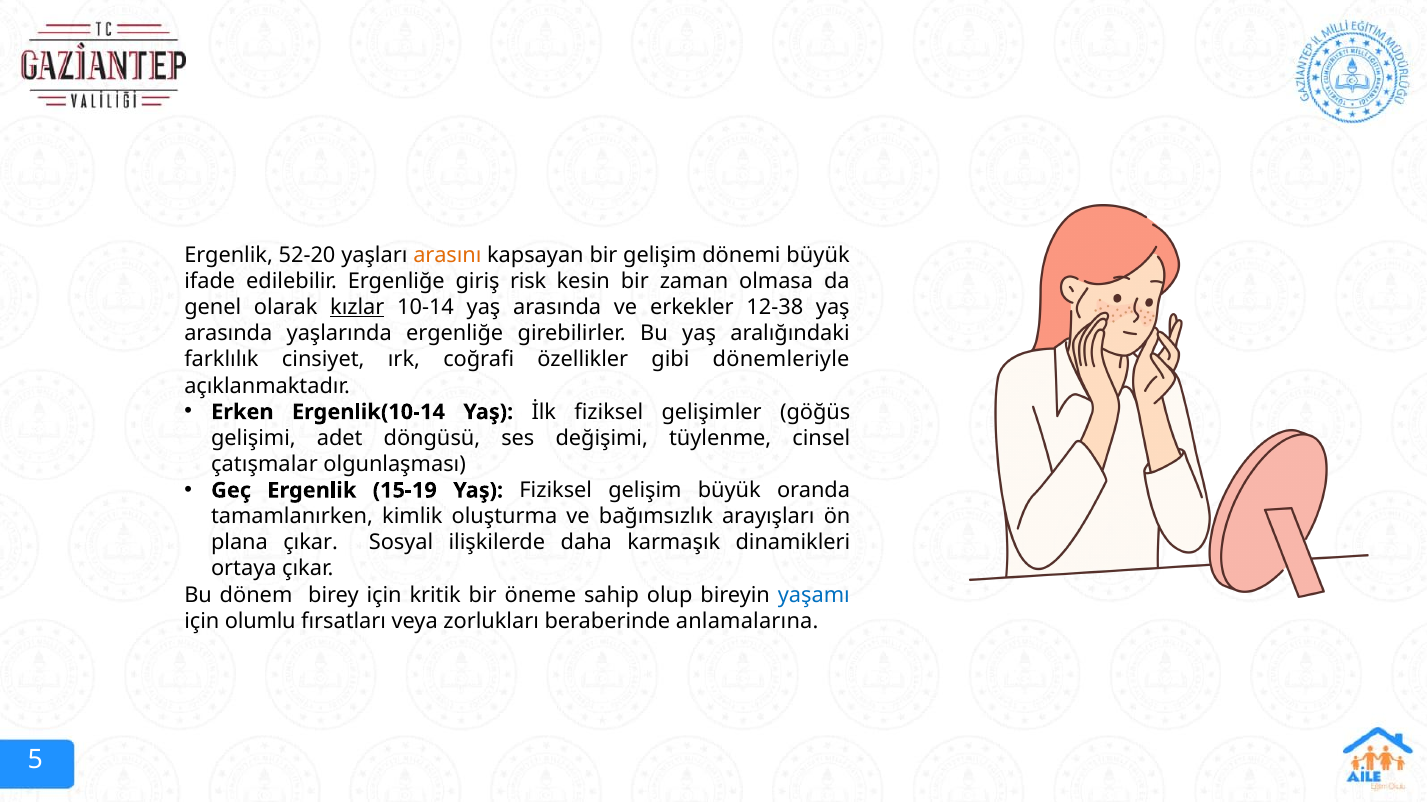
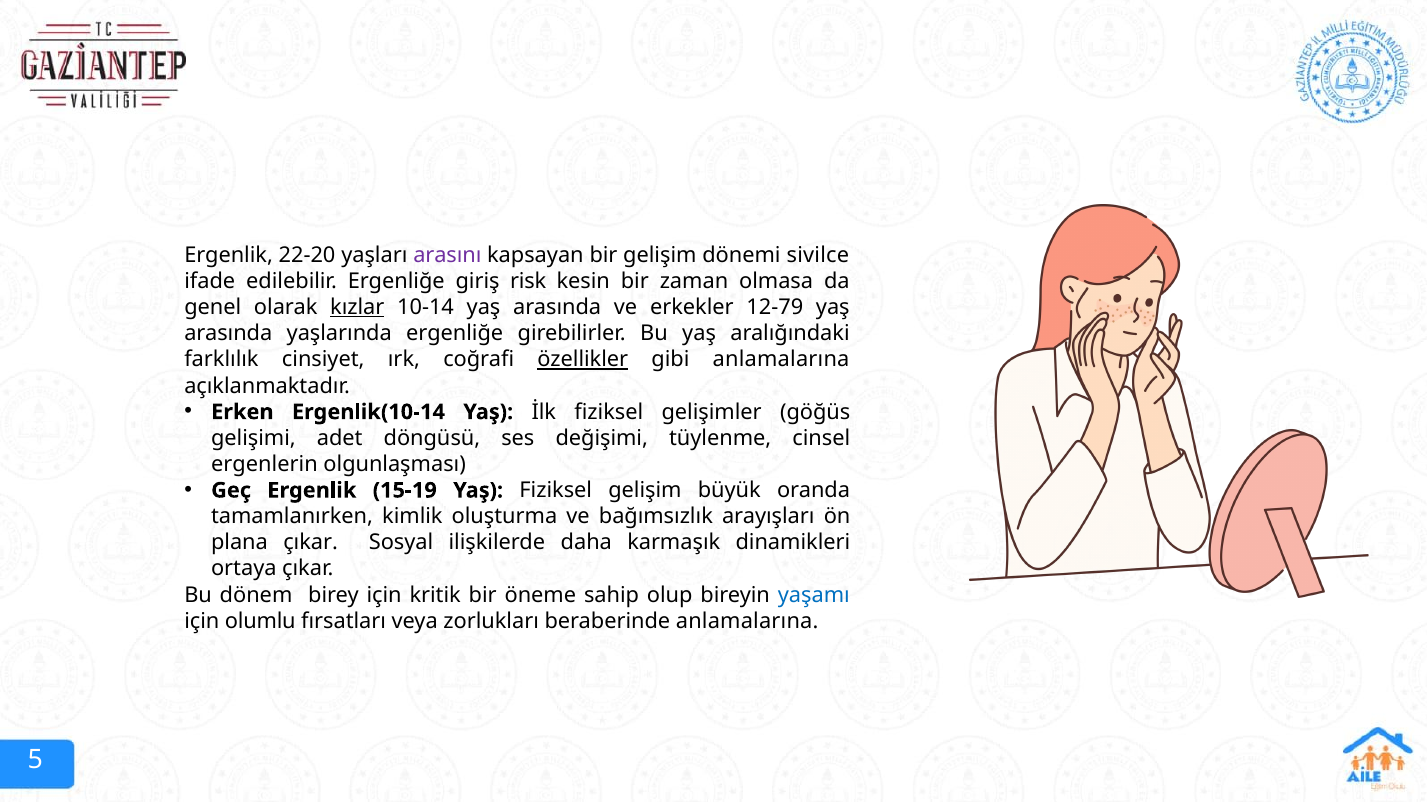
52-20: 52-20 -> 22-20 (307, 255)
arasını colour: orange -> purple (447, 255)
dönemi büyük: büyük -> sivilce (818, 255)
12-38: 12-38 -> 12-79 (775, 308)
özellikler underline: none -> present (583, 360)
gibi dönemleriyle: dönemleriyle -> anlamalarına (781, 360)
çatışmalar: çatışmalar -> ergenlerin (264, 465)
